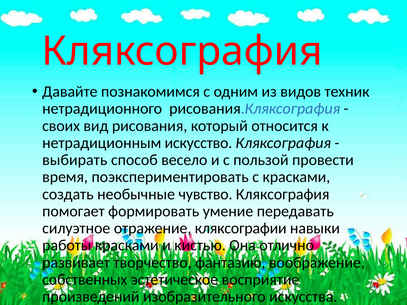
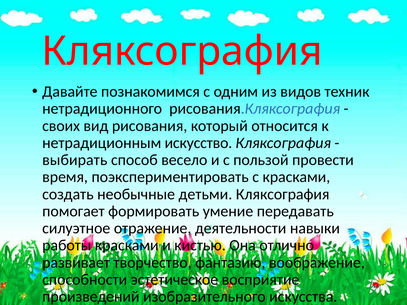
чувство: чувство -> детьми (205, 194)
кляксографии: кляксографии -> деятельности (241, 229)
собственных: собственных -> способности (85, 280)
